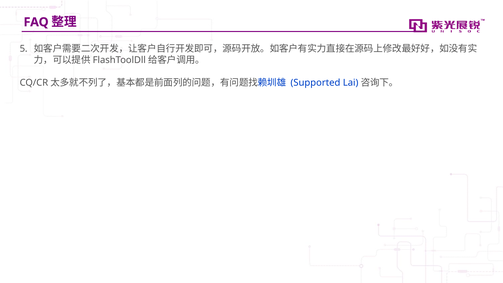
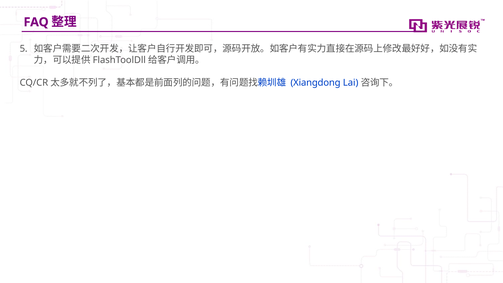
Supported: Supported -> Xiangdong (316, 83)
